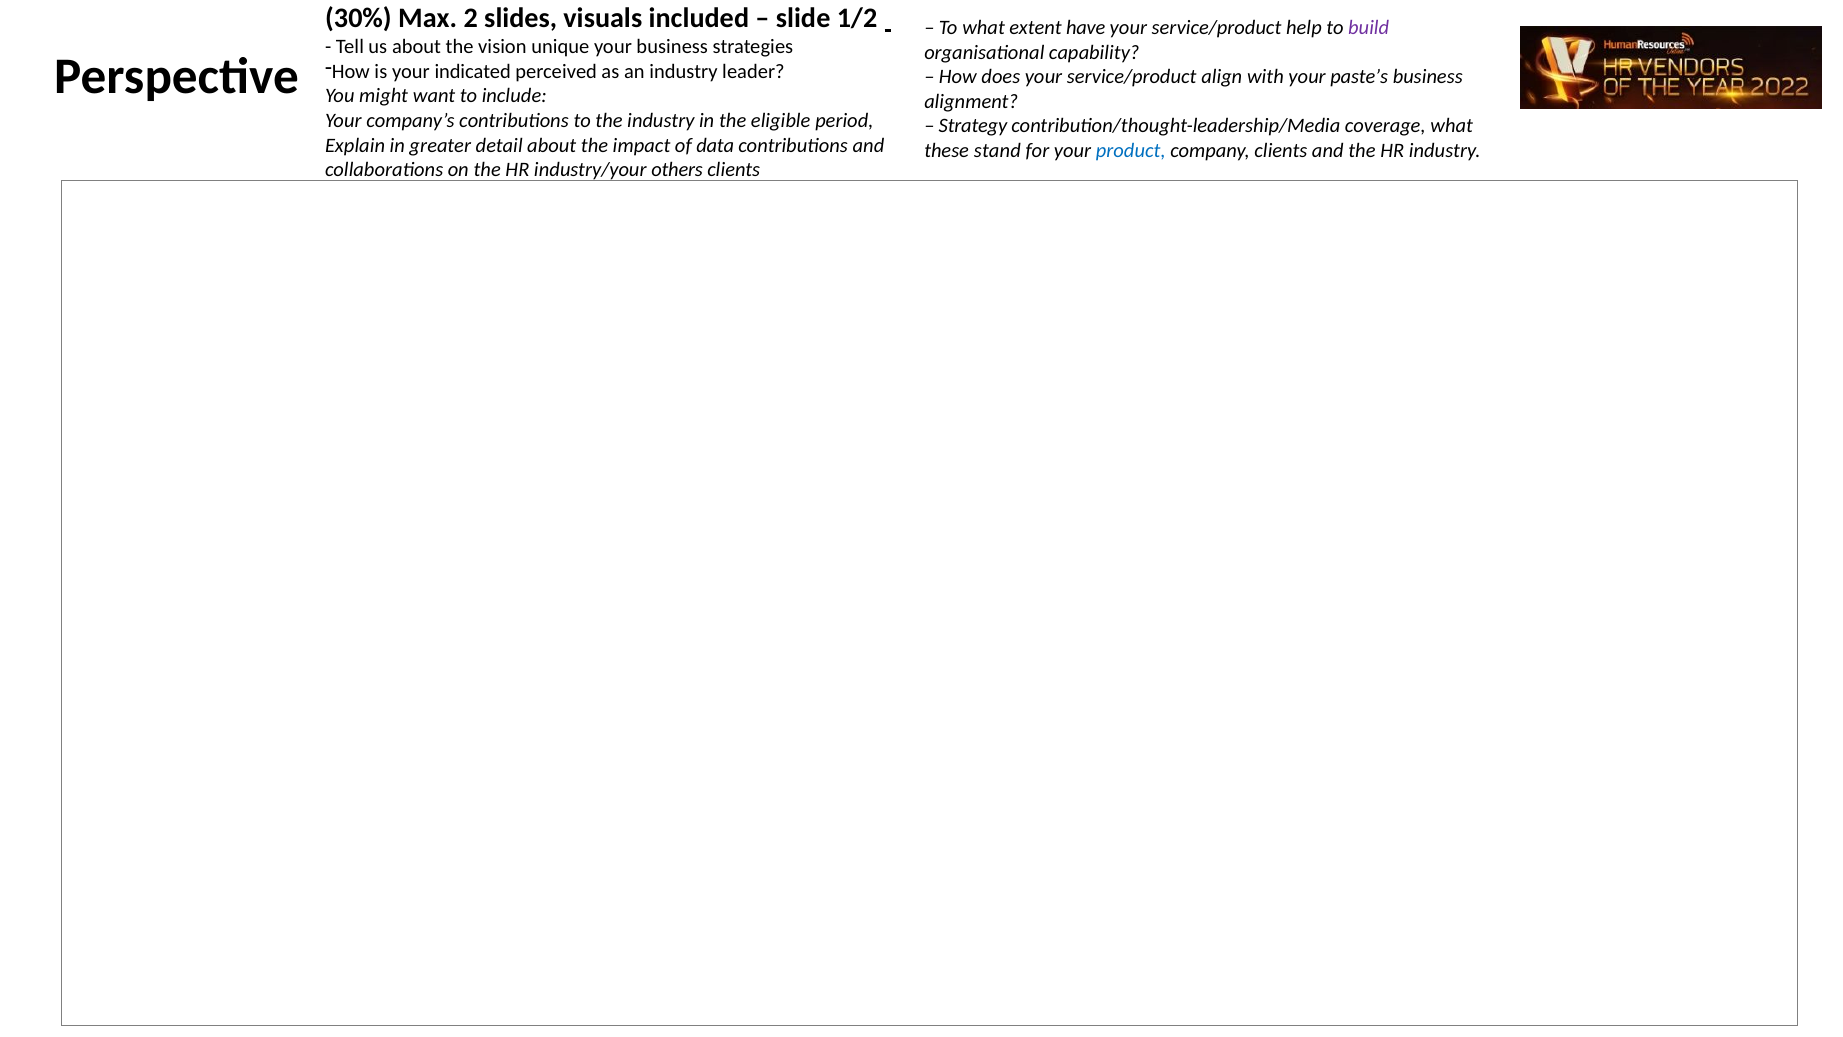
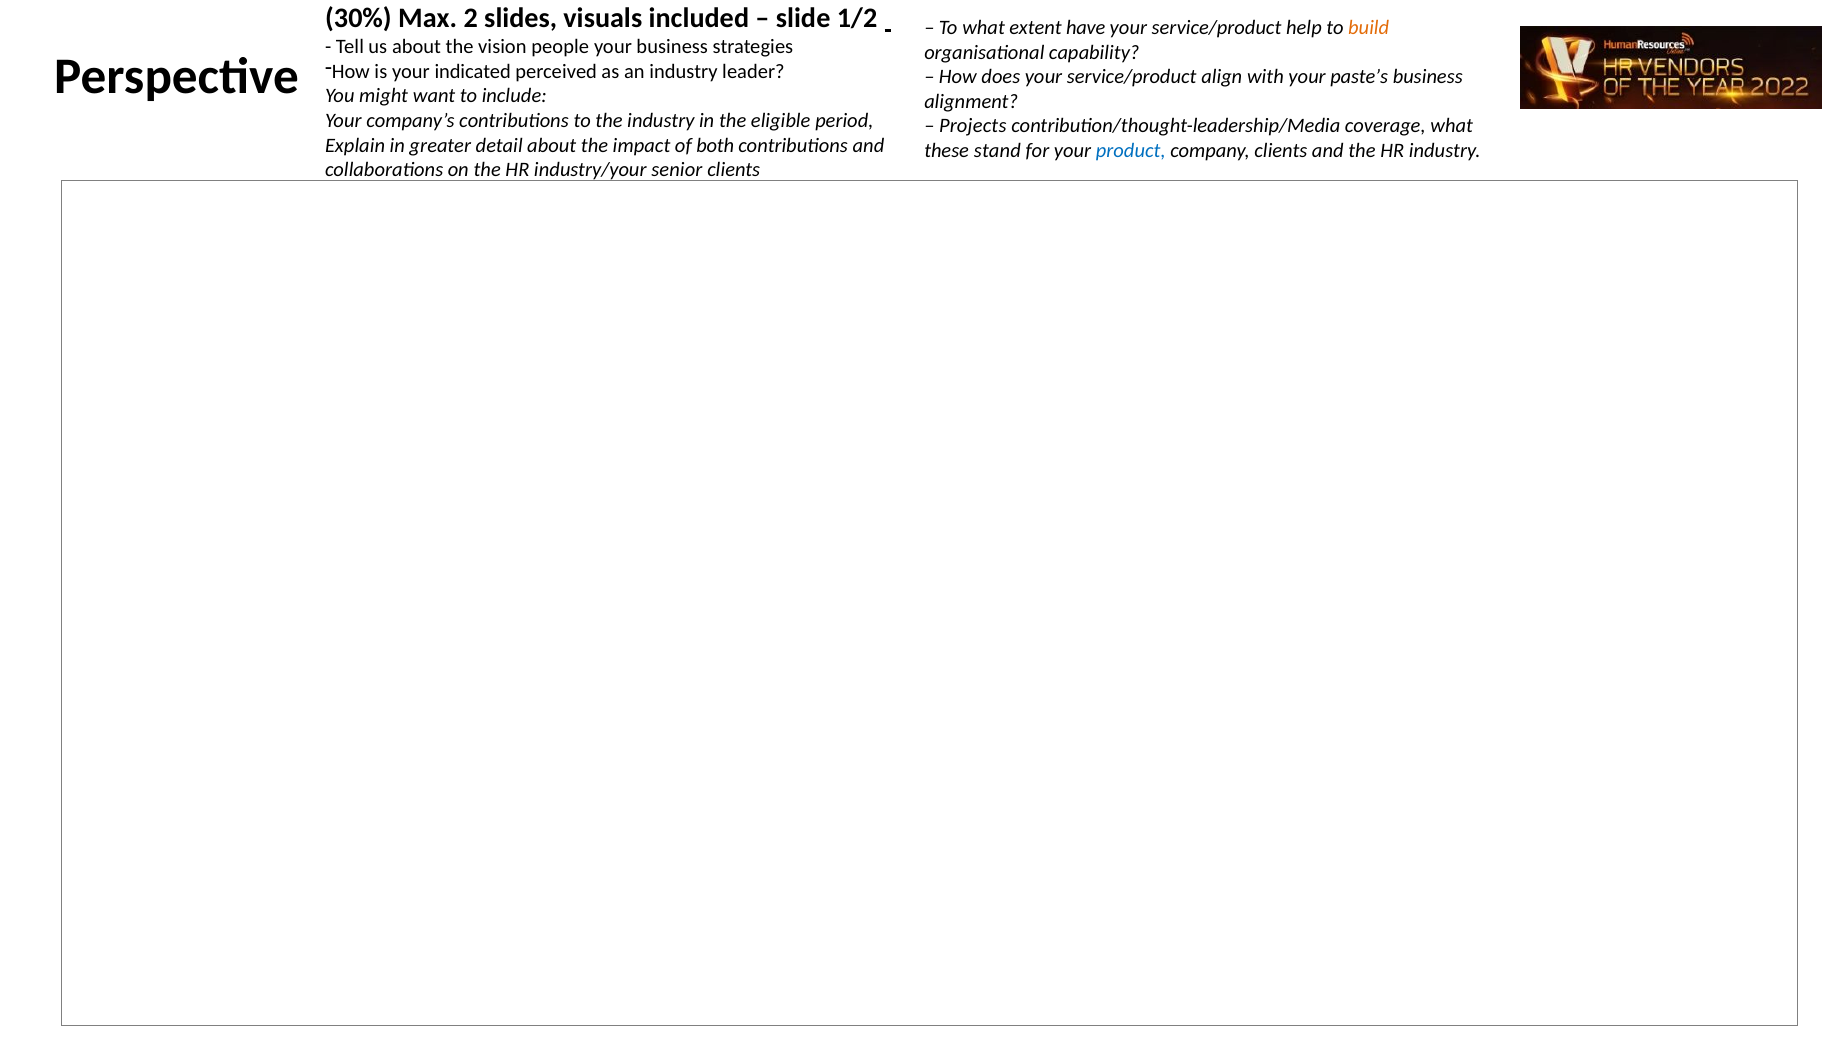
build colour: purple -> orange (1369, 28)
unique: unique -> people (560, 47)
Strategy: Strategy -> Projects (973, 126)
data: data -> both (715, 145)
others: others -> senior (677, 170)
